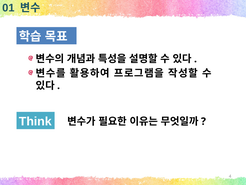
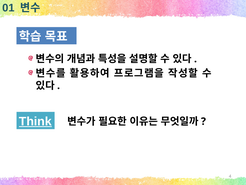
Think underline: none -> present (35, 121)
